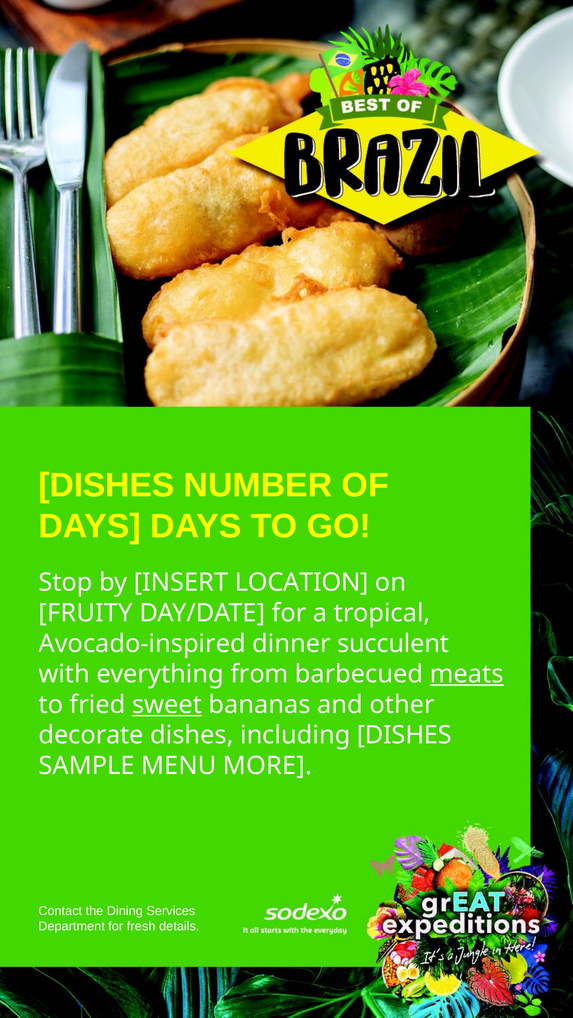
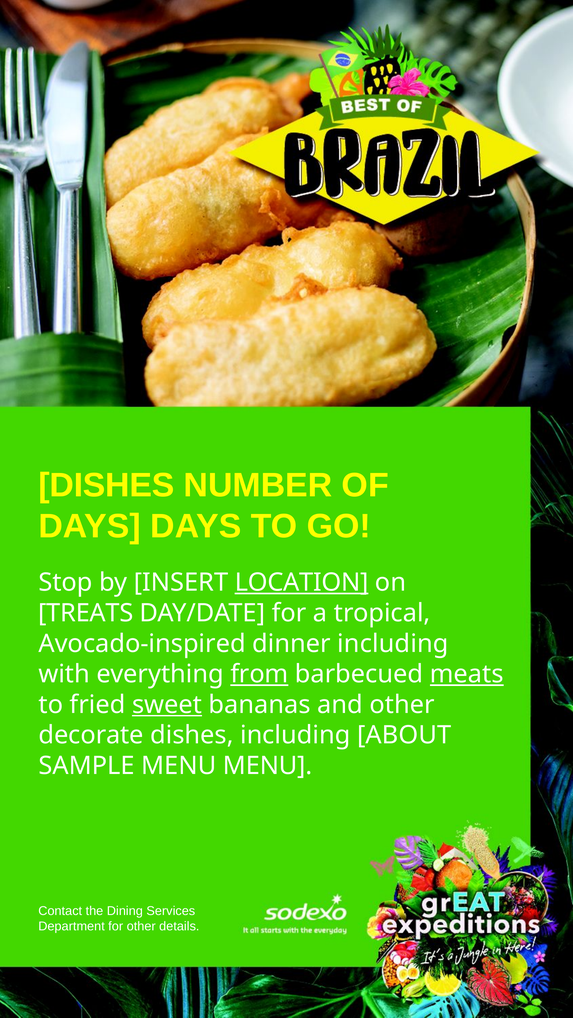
LOCATION underline: none -> present (302, 582)
FRUITY: FRUITY -> TREATS (86, 613)
dinner succulent: succulent -> including (393, 643)
from underline: none -> present (259, 674)
including DISHES: DISHES -> ABOUT (404, 735)
MENU MORE: MORE -> MENU (268, 766)
for fresh: fresh -> other (141, 926)
